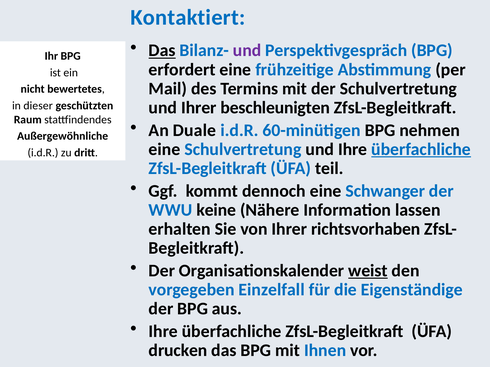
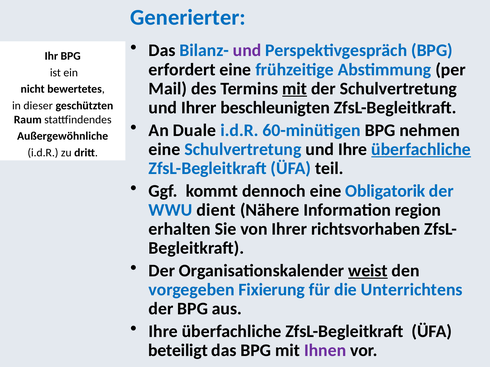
Kontaktiert: Kontaktiert -> Generierter (188, 17)
Das underline: present -> none (162, 51)
mit underline: none -> present (295, 89)
Schwanger: Schwanger -> Obligatorik (385, 191)
keine: keine -> dient (216, 210)
lassen: lassen -> region (418, 210)
Einzelfall: Einzelfall -> Fixierung (272, 290)
Eigenständige: Eigenständige -> Unterrichtens (412, 290)
drucken: drucken -> beteiligt (178, 351)
Ihnen colour: blue -> purple (325, 351)
